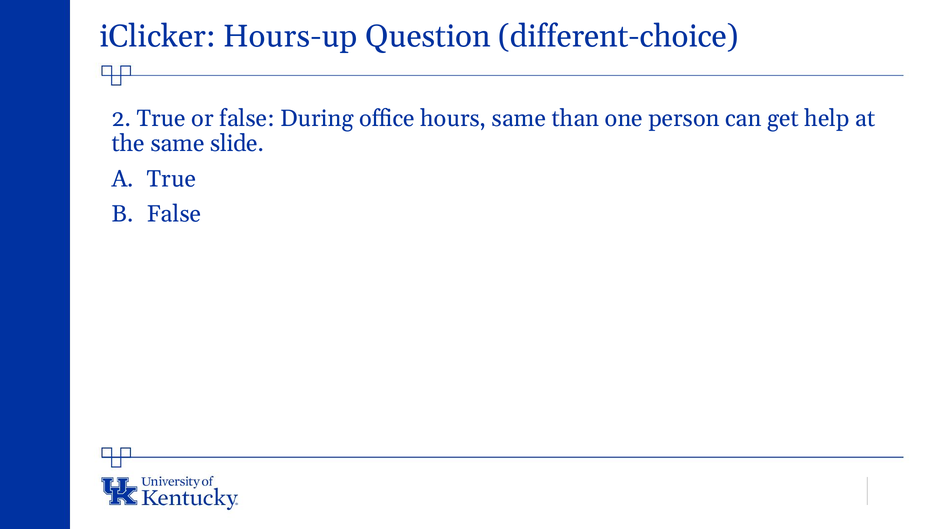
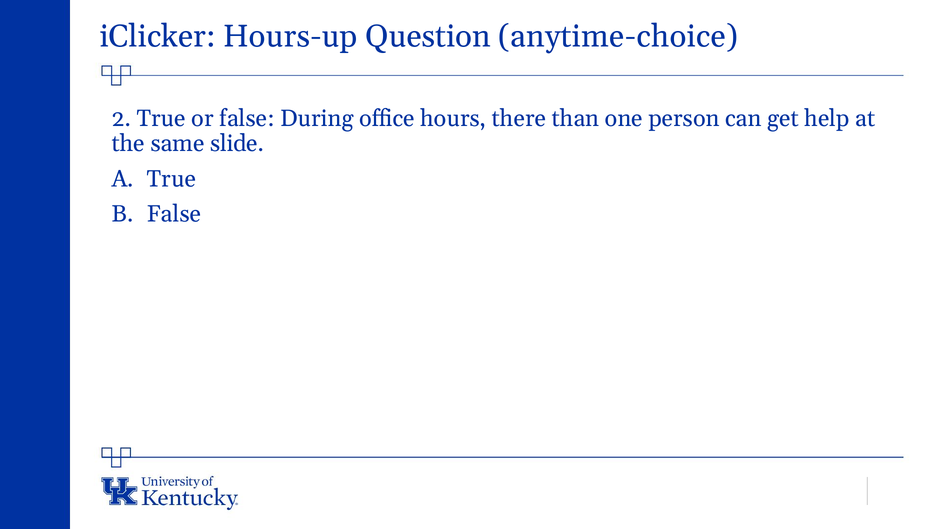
different-choice: different-choice -> anytime-choice (618, 36)
hours same: same -> there (519, 118)
